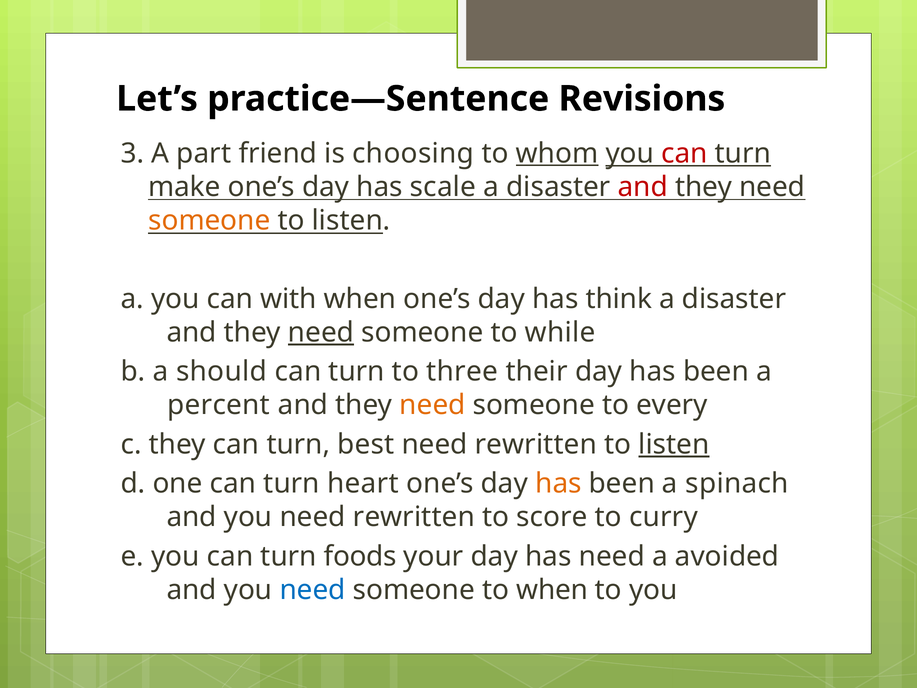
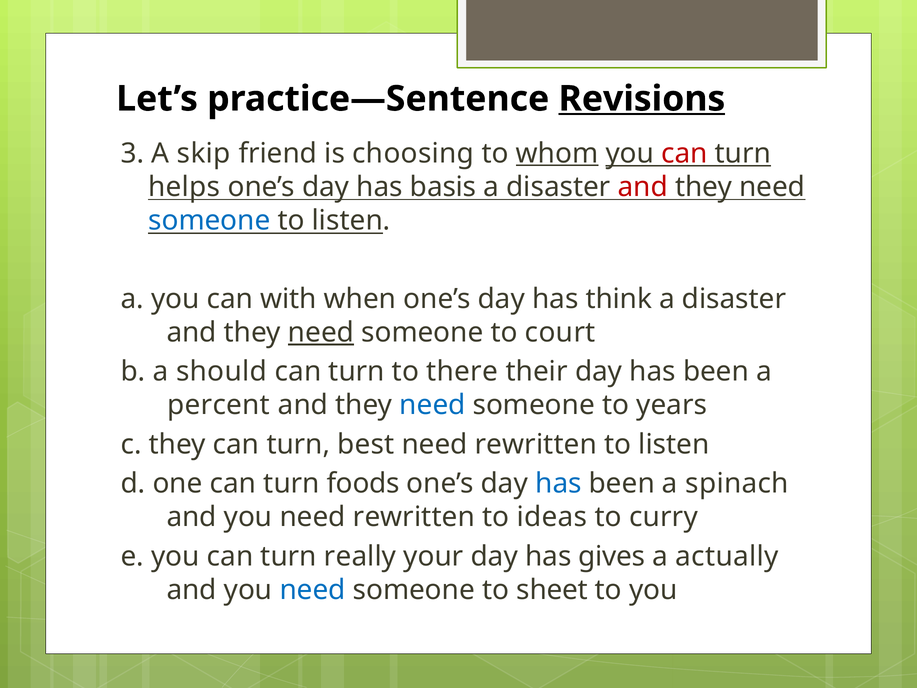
Revisions underline: none -> present (642, 99)
part: part -> skip (204, 153)
make: make -> helps (184, 187)
scale: scale -> basis (443, 187)
someone colour: orange -> blue (209, 220)
while: while -> court (560, 332)
three: three -> there (462, 371)
need colour: orange -> blue (432, 405)
every: every -> years (672, 405)
listen underline: present -> none (674, 444)
heart: heart -> foods (363, 483)
has colour: orange -> blue (558, 483)
score: score -> ideas (552, 517)
foods: foods -> really (360, 556)
has need: need -> gives (612, 556)
avoided: avoided -> actually (727, 556)
to when: when -> sheet (552, 590)
